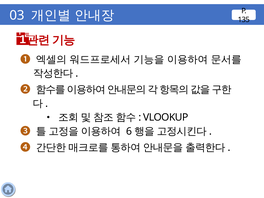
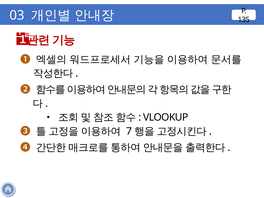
6: 6 -> 7 (129, 131)
